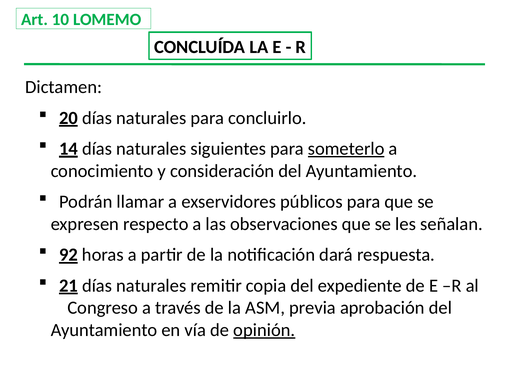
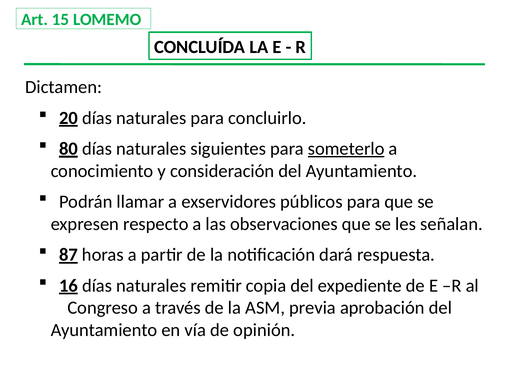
10: 10 -> 15 (61, 20)
14: 14 -> 80 (68, 149)
92: 92 -> 87 (68, 255)
21: 21 -> 16 (68, 285)
opinión underline: present -> none (264, 330)
